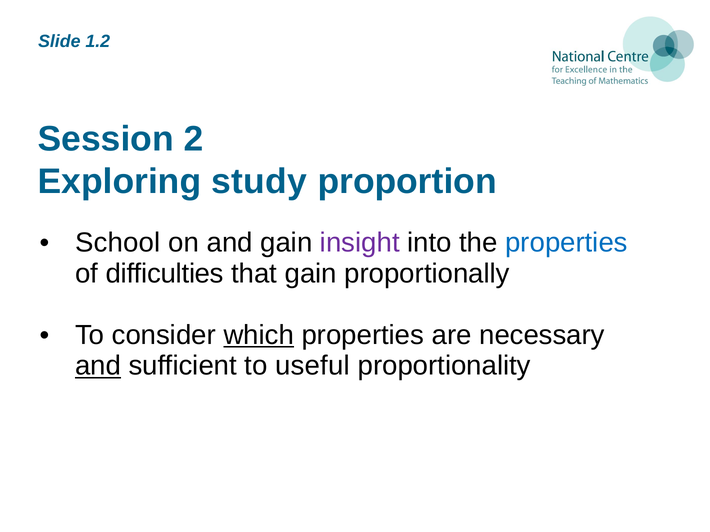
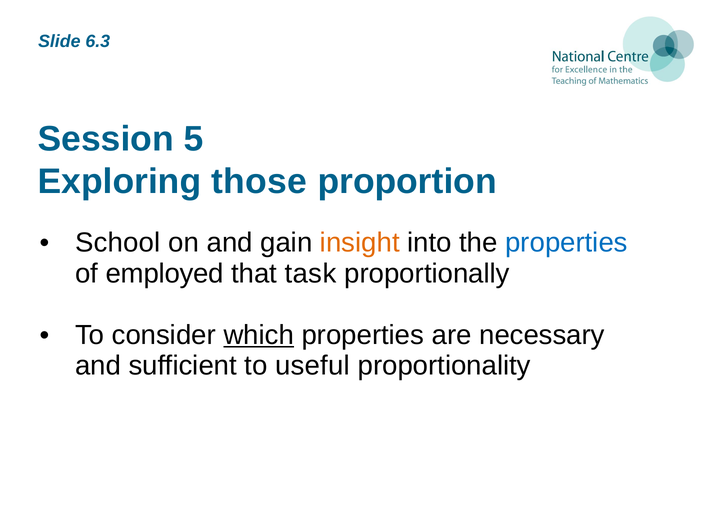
1.2: 1.2 -> 6.3 (98, 41)
2: 2 -> 5 (193, 139)
study: study -> those (259, 182)
insight colour: purple -> orange (360, 243)
difficulties: difficulties -> employed (165, 274)
that gain: gain -> task (311, 274)
and underline: present -> none (98, 366)
